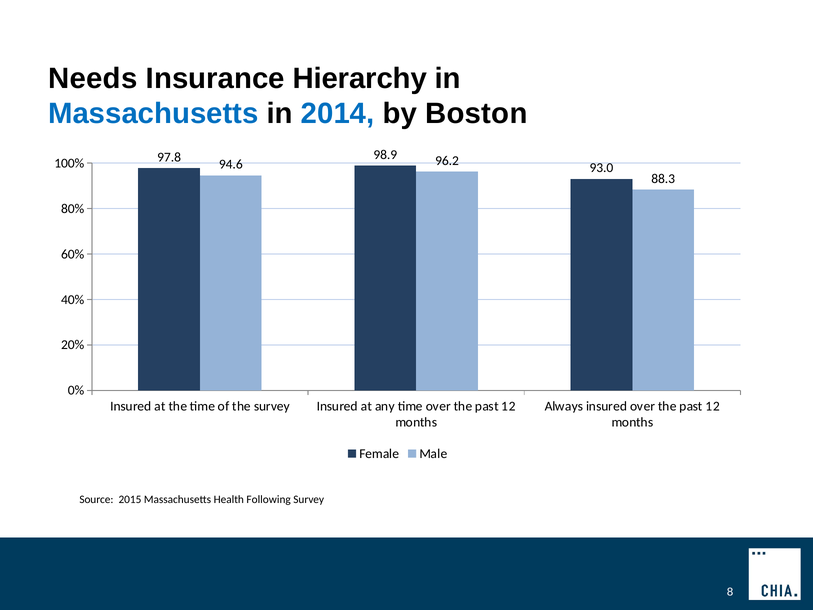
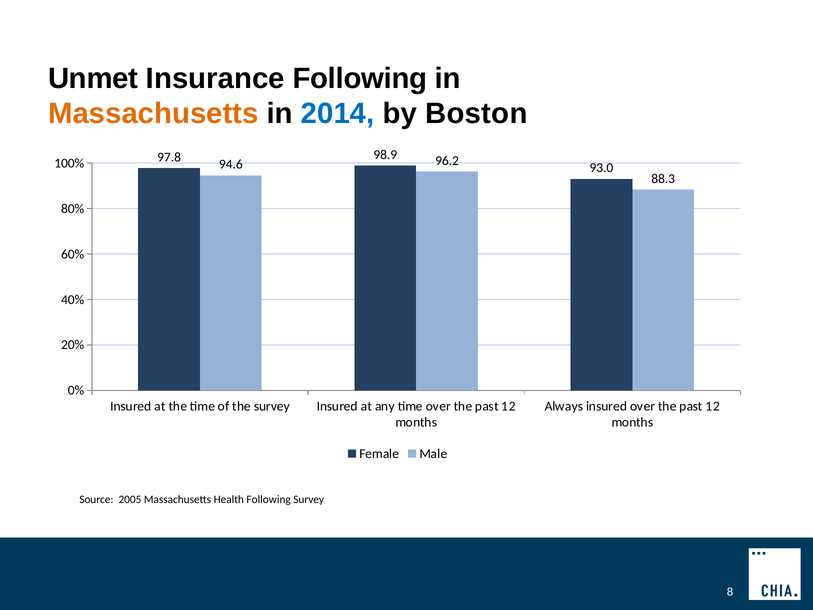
Needs: Needs -> Unmet (93, 78)
Insurance Hierarchy: Hierarchy -> Following (360, 78)
Massachusetts colour: blue -> orange (153, 114)
2015: 2015 -> 2005 (130, 499)
